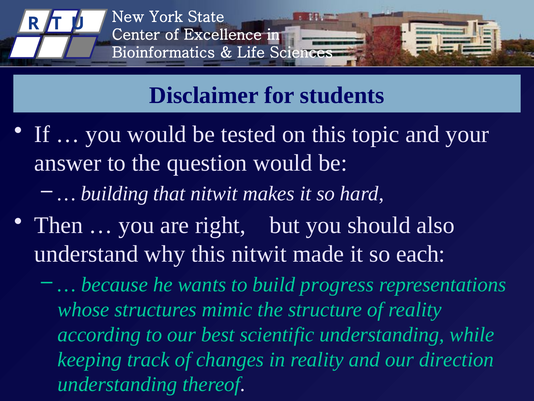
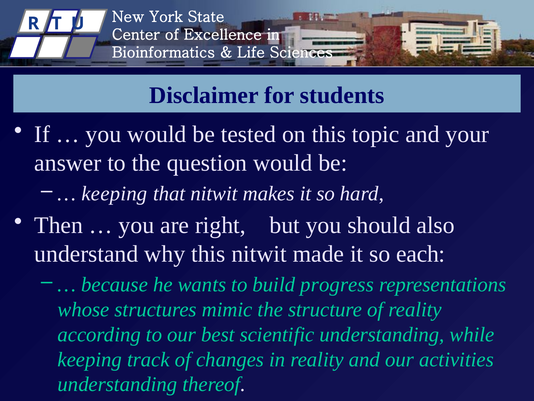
building: building -> keeping (114, 193)
direction: direction -> activities (456, 359)
